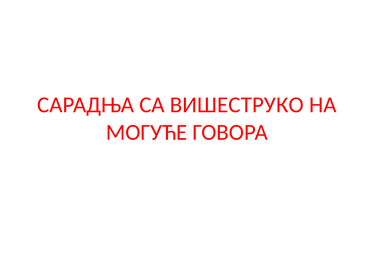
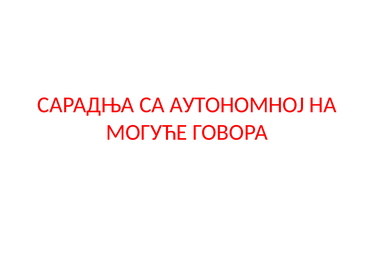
ВИШЕСТРУКО: ВИШЕСТРУКО -> АУТОНОМНОЈ (237, 105)
